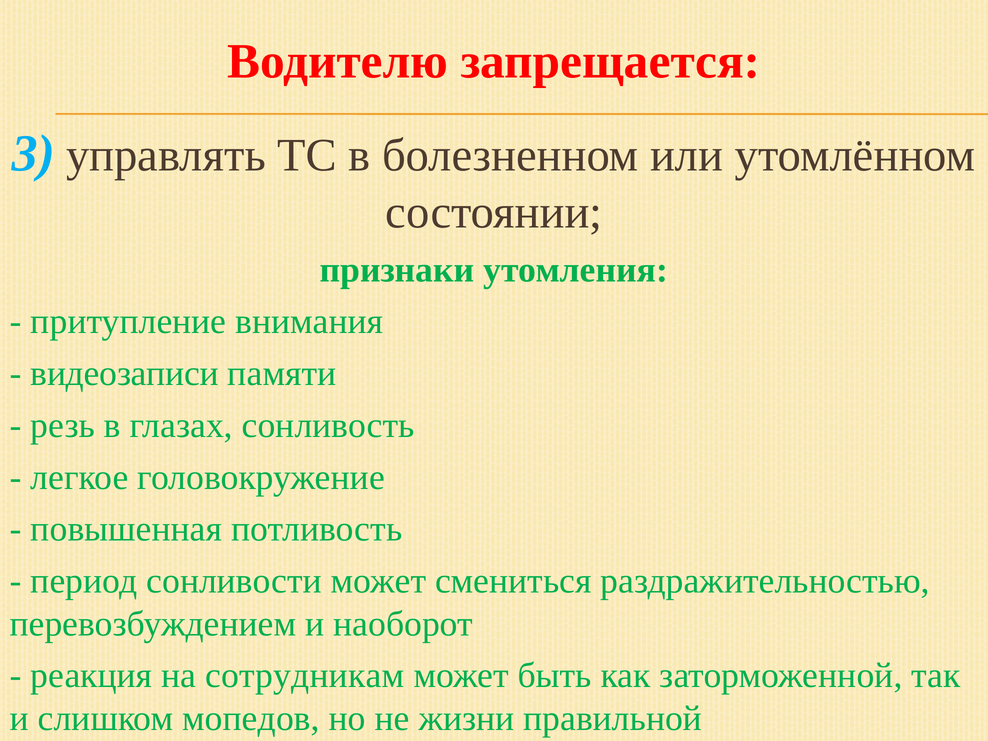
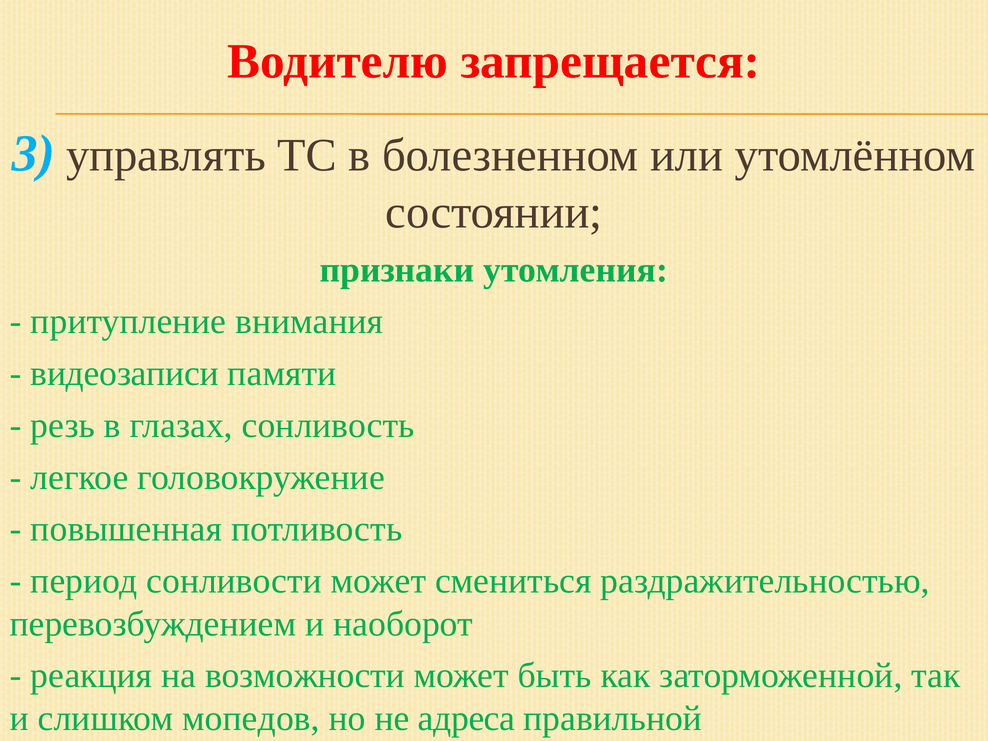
сотрудникам: сотрудникам -> возможности (305, 676)
жизни: жизни -> адреса (467, 718)
